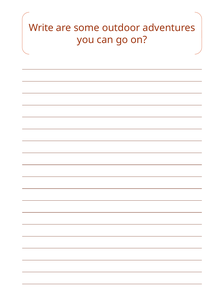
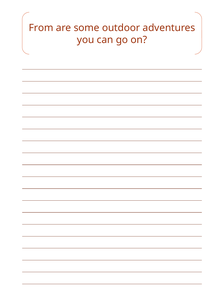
Write: Write -> From (41, 28)
